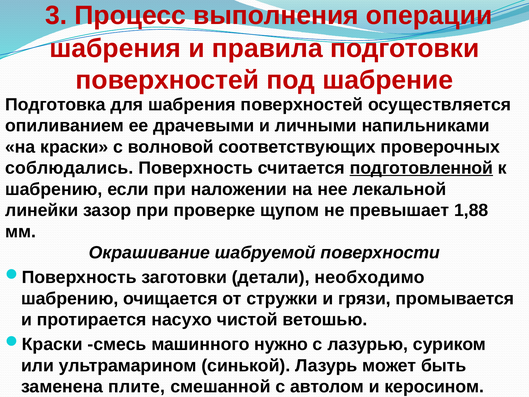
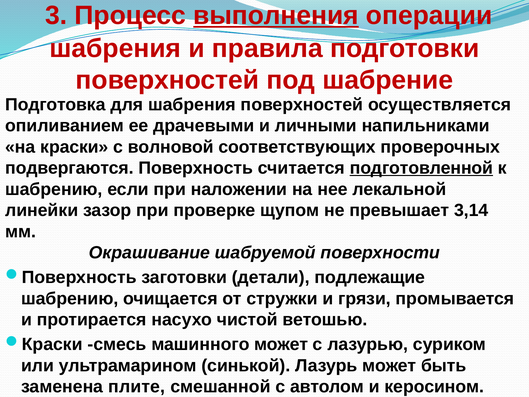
выполнения underline: none -> present (276, 16)
соблюдались: соблюдались -> подвергаются (69, 168)
1,88: 1,88 -> 3,14 (471, 210)
необходимо: необходимо -> подлежащие (370, 277)
машинного нужно: нужно -> может (281, 344)
